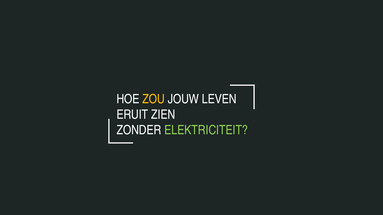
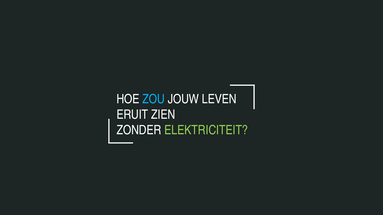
ZOU colour: yellow -> light blue (154, 99)
